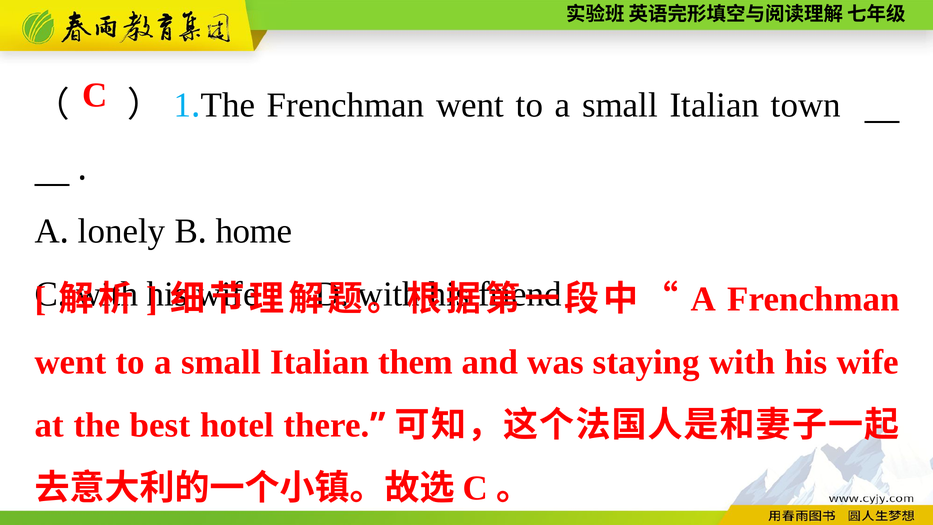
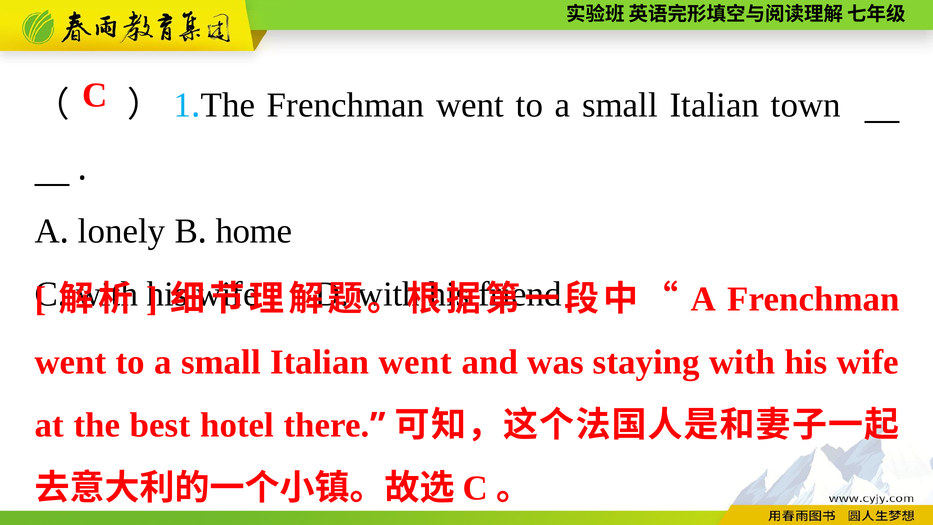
Italian them: them -> went (415, 362)
